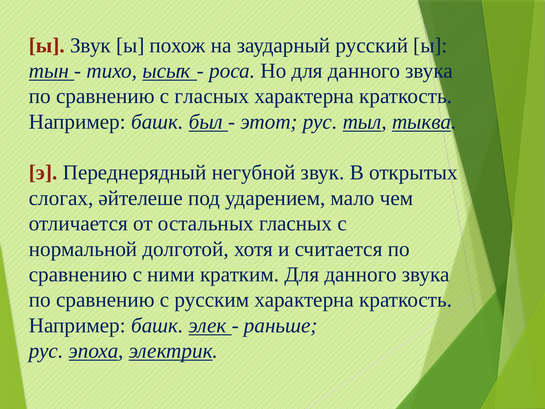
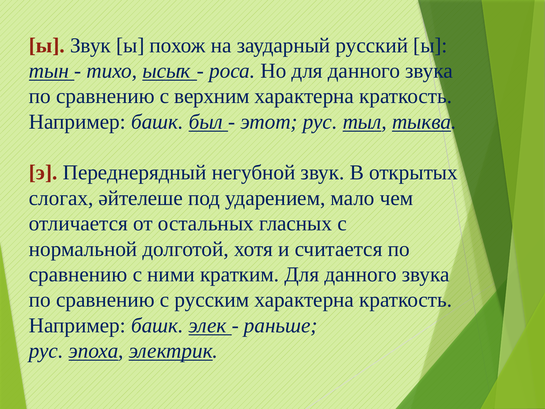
с гласных: гласных -> верхним (212, 96)
